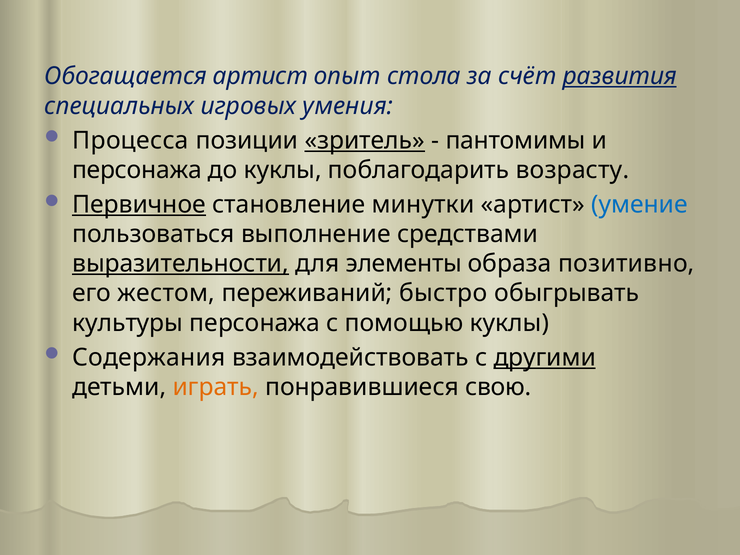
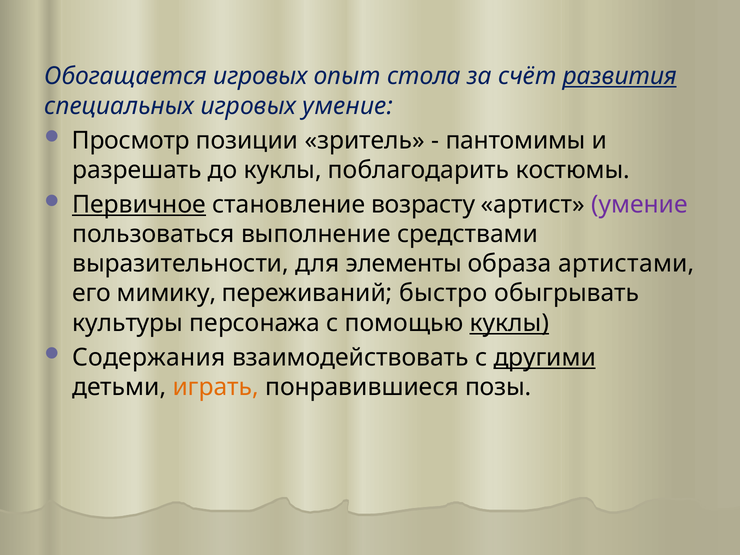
Обогащается артист: артист -> игровых (260, 76)
игровых умения: умения -> умение (348, 106)
Процесса: Процесса -> Просмотр (131, 140)
зритель underline: present -> none (365, 140)
персонажа: персонажа -> разрешать (137, 170)
возрасту: возрасту -> костюмы (573, 170)
минутки: минутки -> возрасту (423, 205)
умение colour: blue -> purple (639, 205)
выразительности underline: present -> none (181, 264)
позитивно: позитивно -> артистами (626, 264)
жестом: жестом -> мимику (166, 293)
куклы underline: none -> present (509, 323)
свою: свою -> позы (498, 387)
